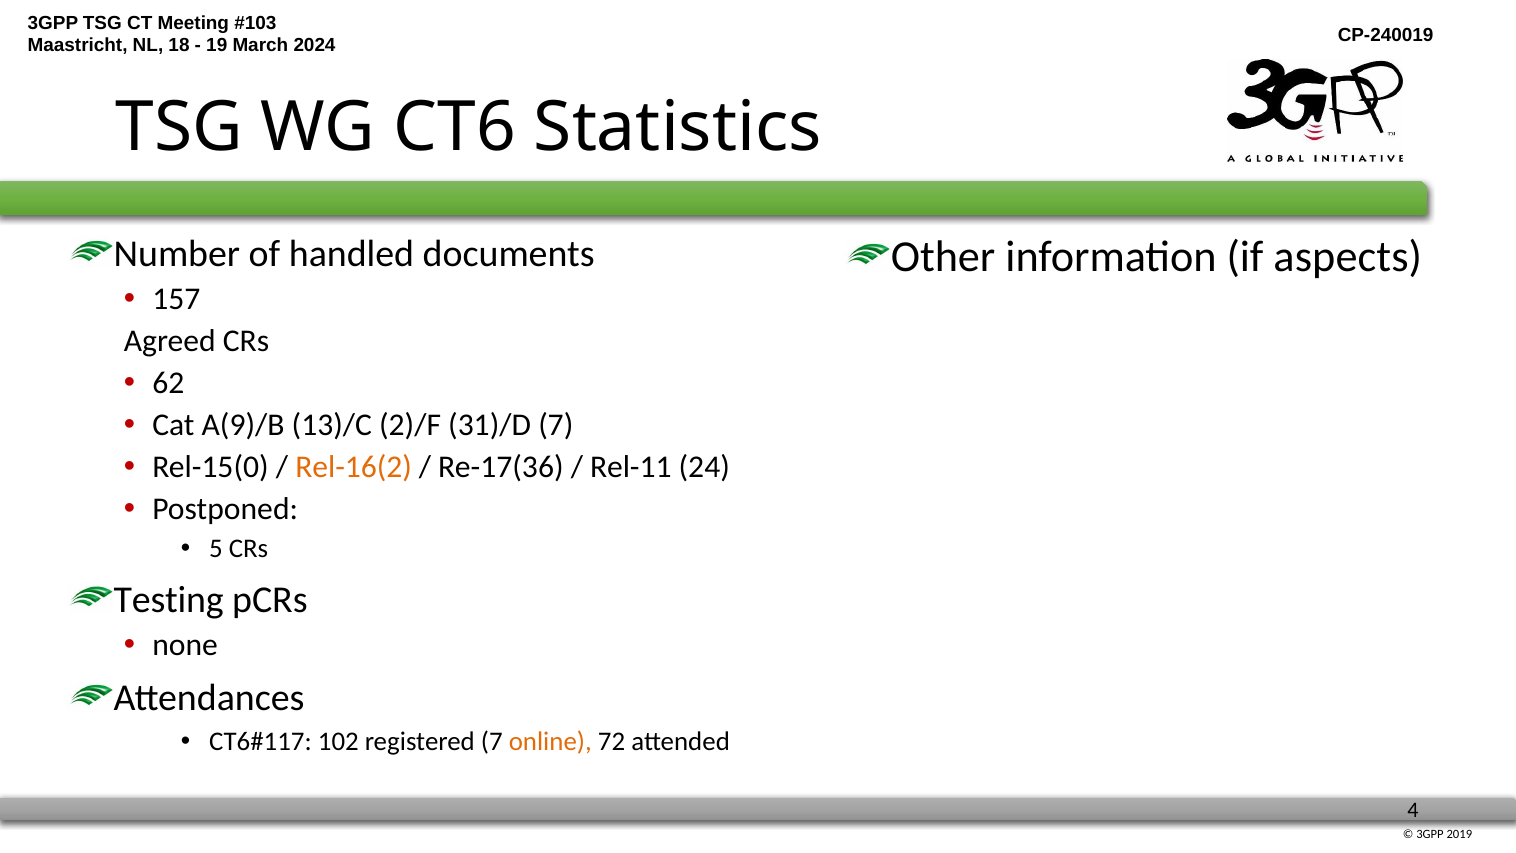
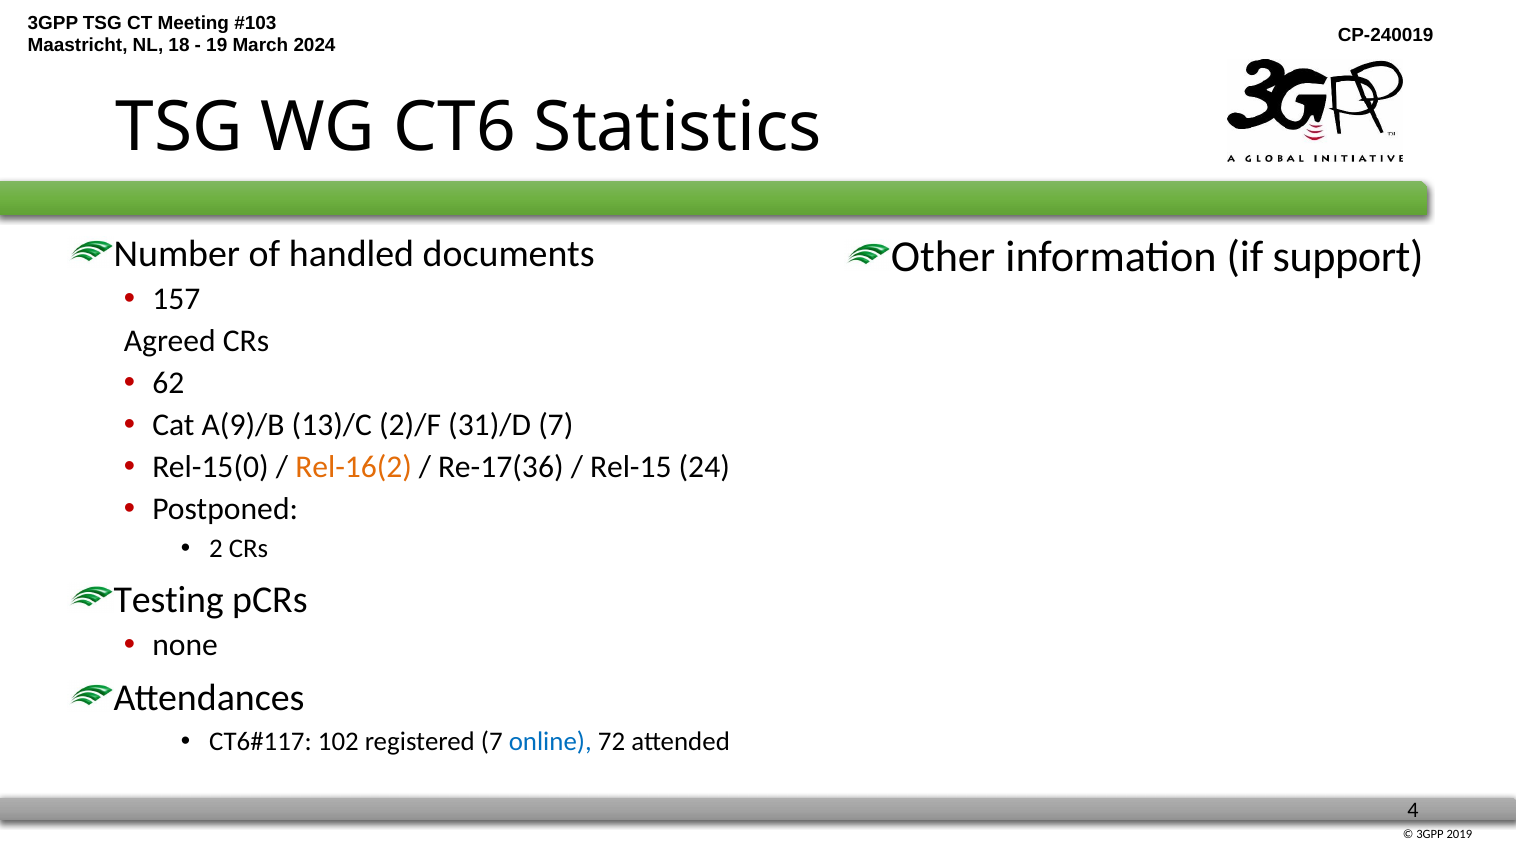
aspects: aspects -> support (1348, 257)
Rel-11: Rel-11 -> Rel-15 (631, 467)
5: 5 -> 2 (216, 549)
online colour: orange -> blue (550, 741)
